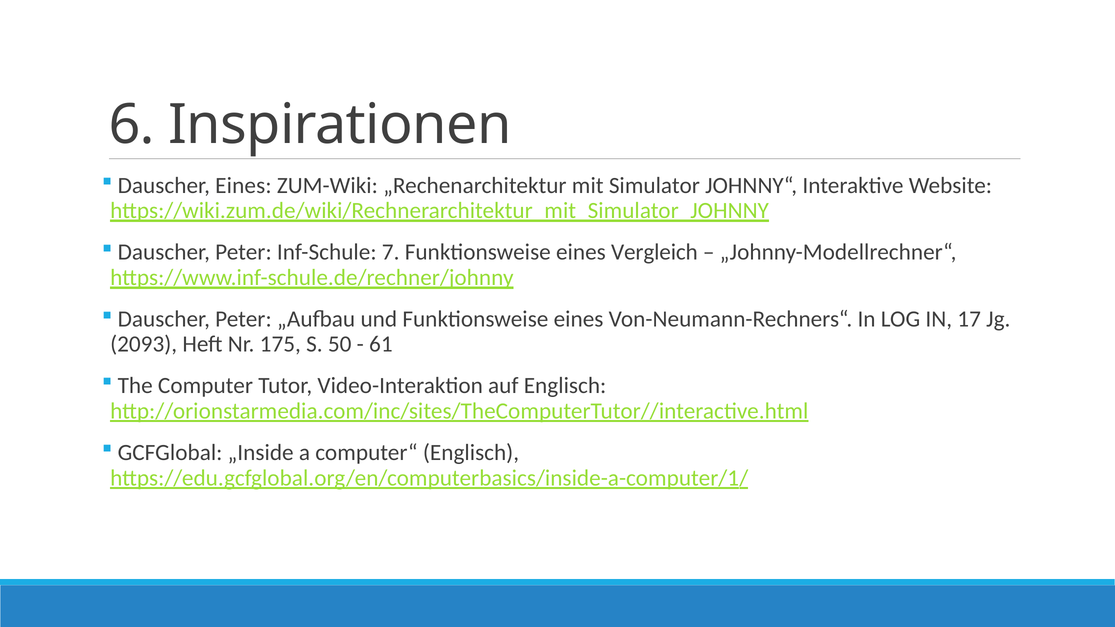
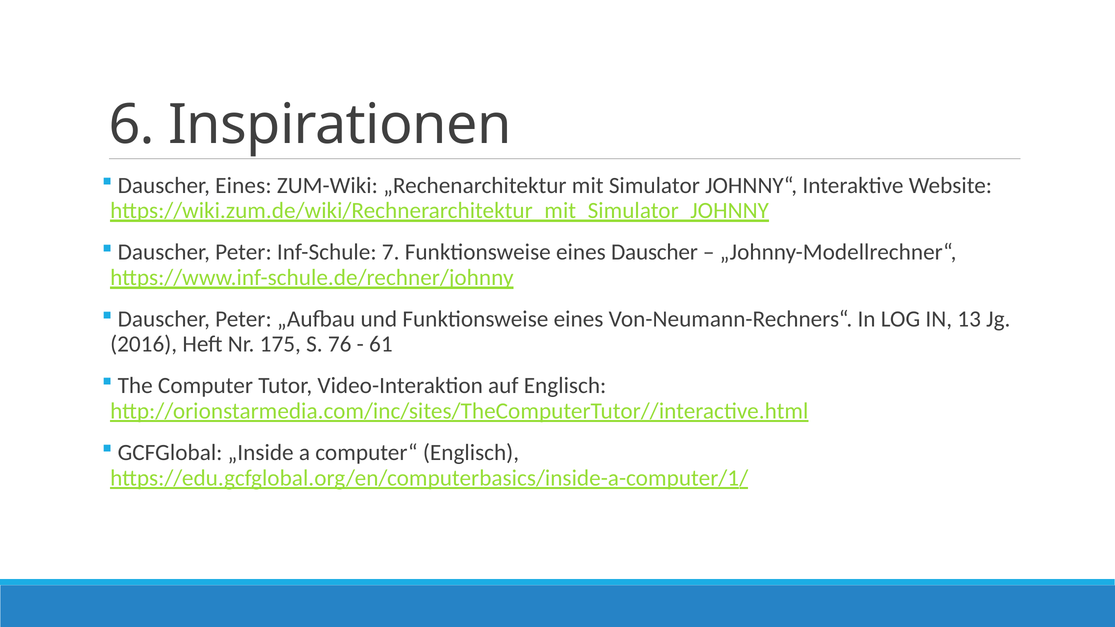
eines Vergleich: Vergleich -> Dauscher (654, 252)
17: 17 -> 13 (969, 319)
2093: 2093 -> 2016 (144, 344)
50: 50 -> 76 (340, 344)
